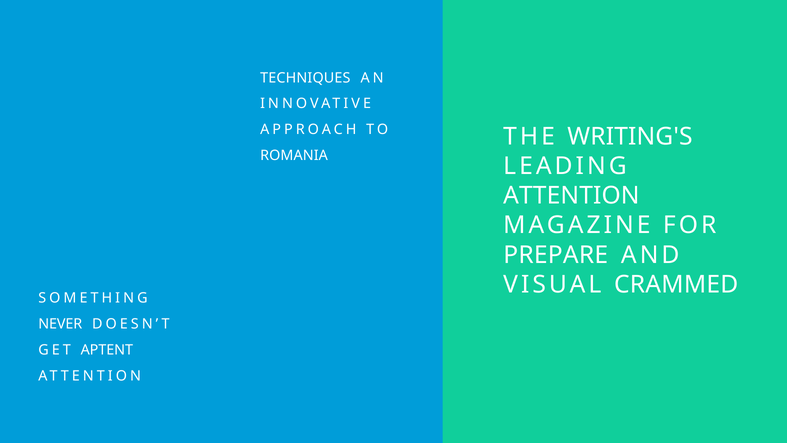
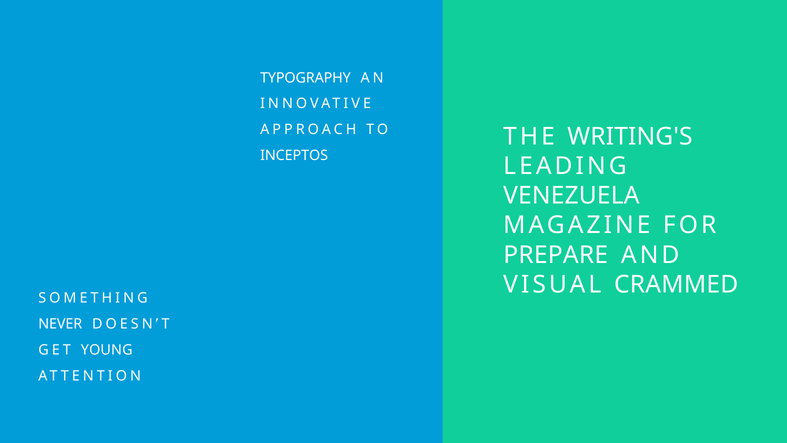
TECHNIQUES: TECHNIQUES -> TYPOGRAPHY (305, 78)
ROMANIA: ROMANIA -> INCEPTOS (294, 155)
ATTENTION: ATTENTION -> VENEZUELA (571, 196)
APTENT: APTENT -> YOUNG (107, 350)
